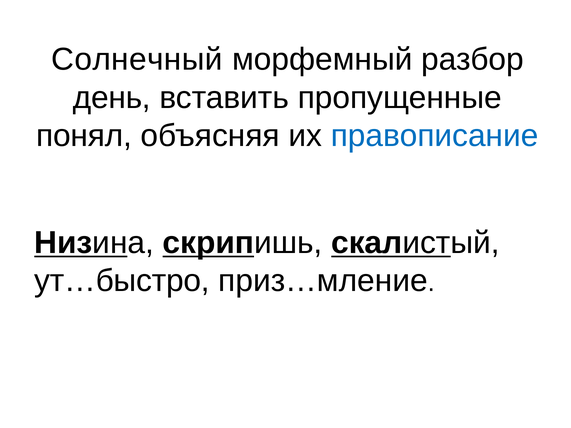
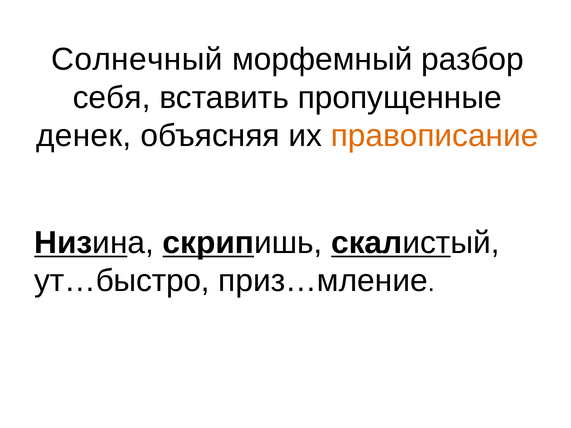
день: день -> себя (112, 98)
понял: понял -> денек (84, 136)
правописание colour: blue -> orange (435, 136)
